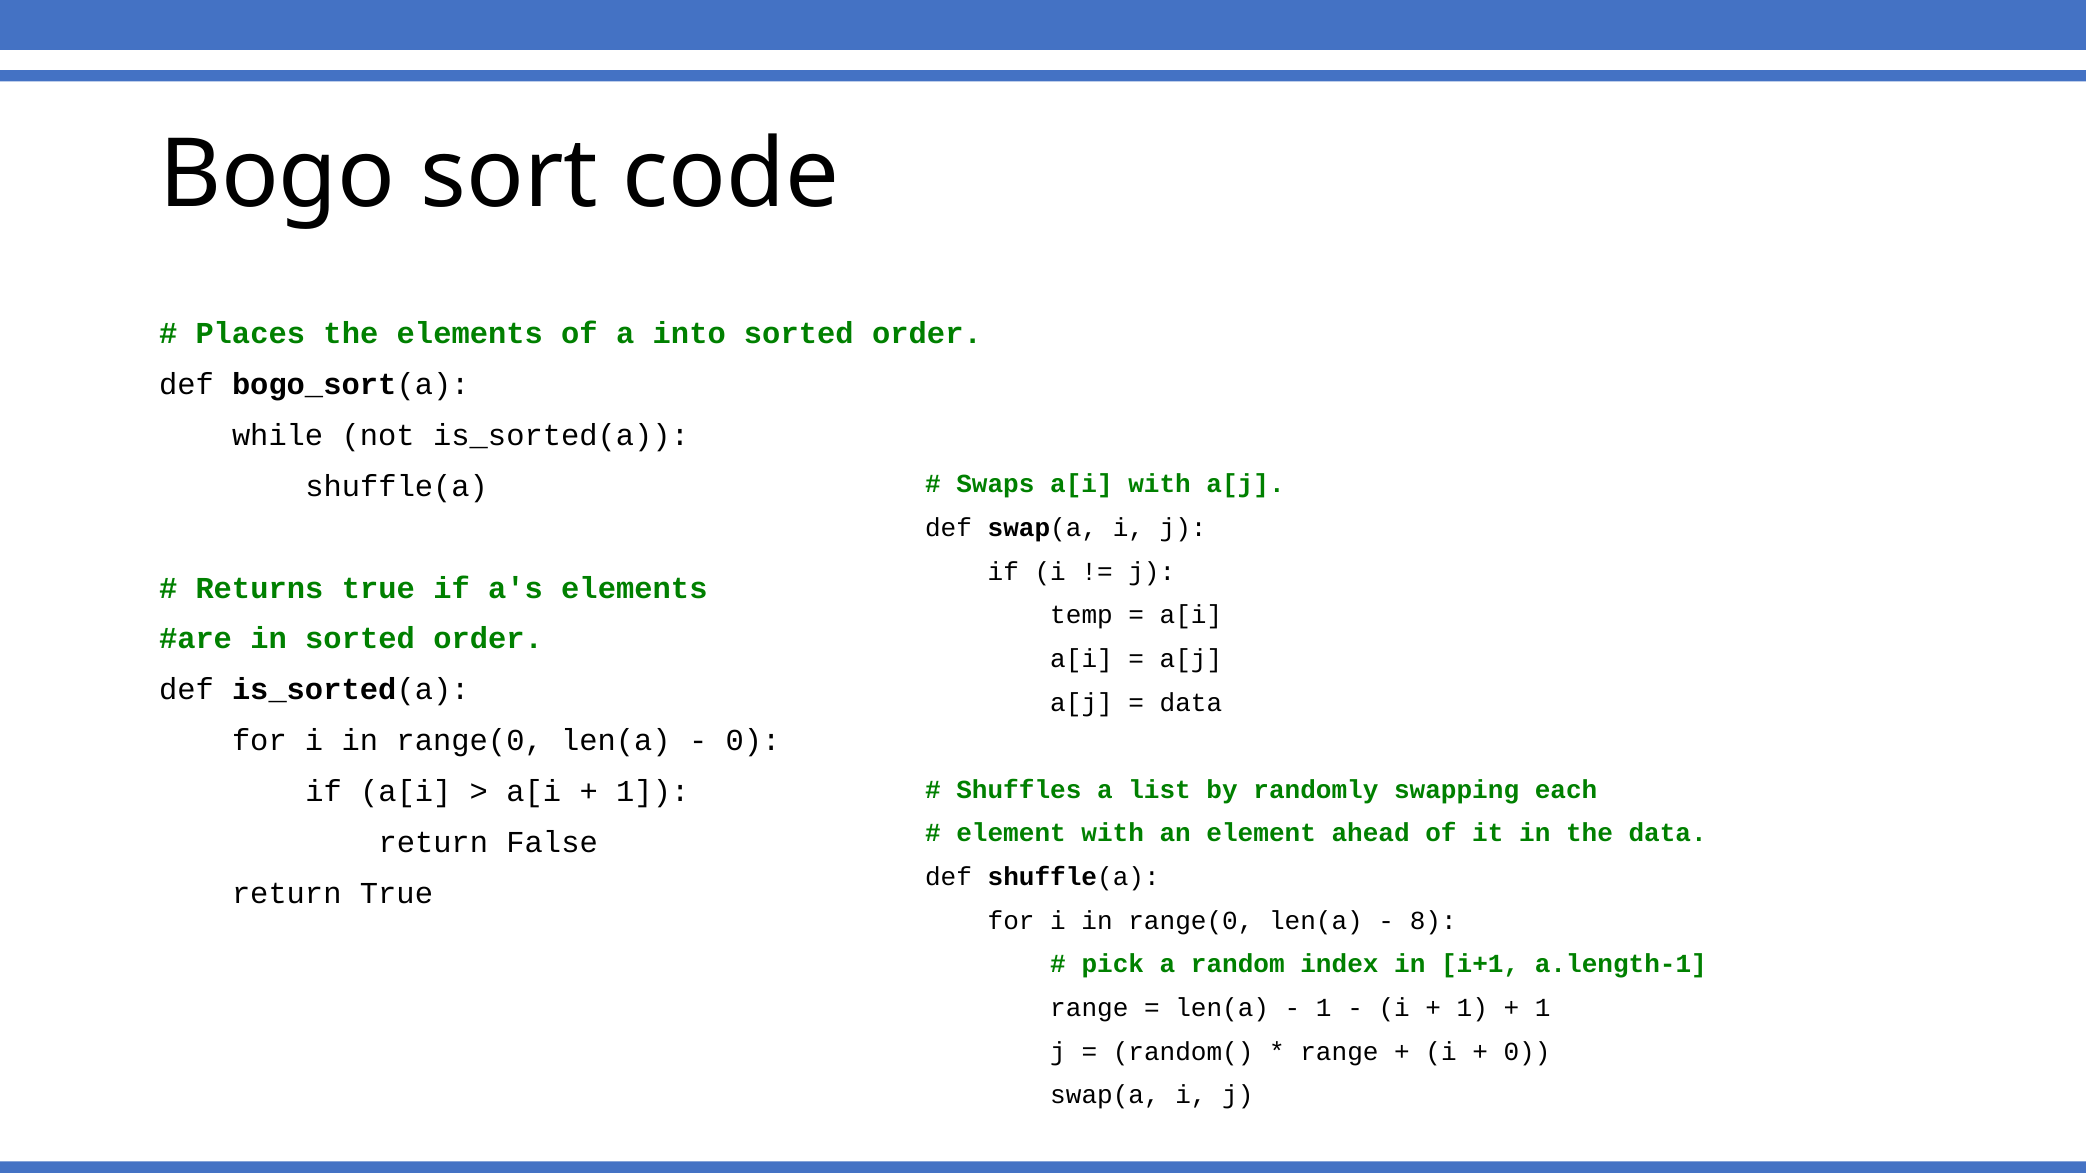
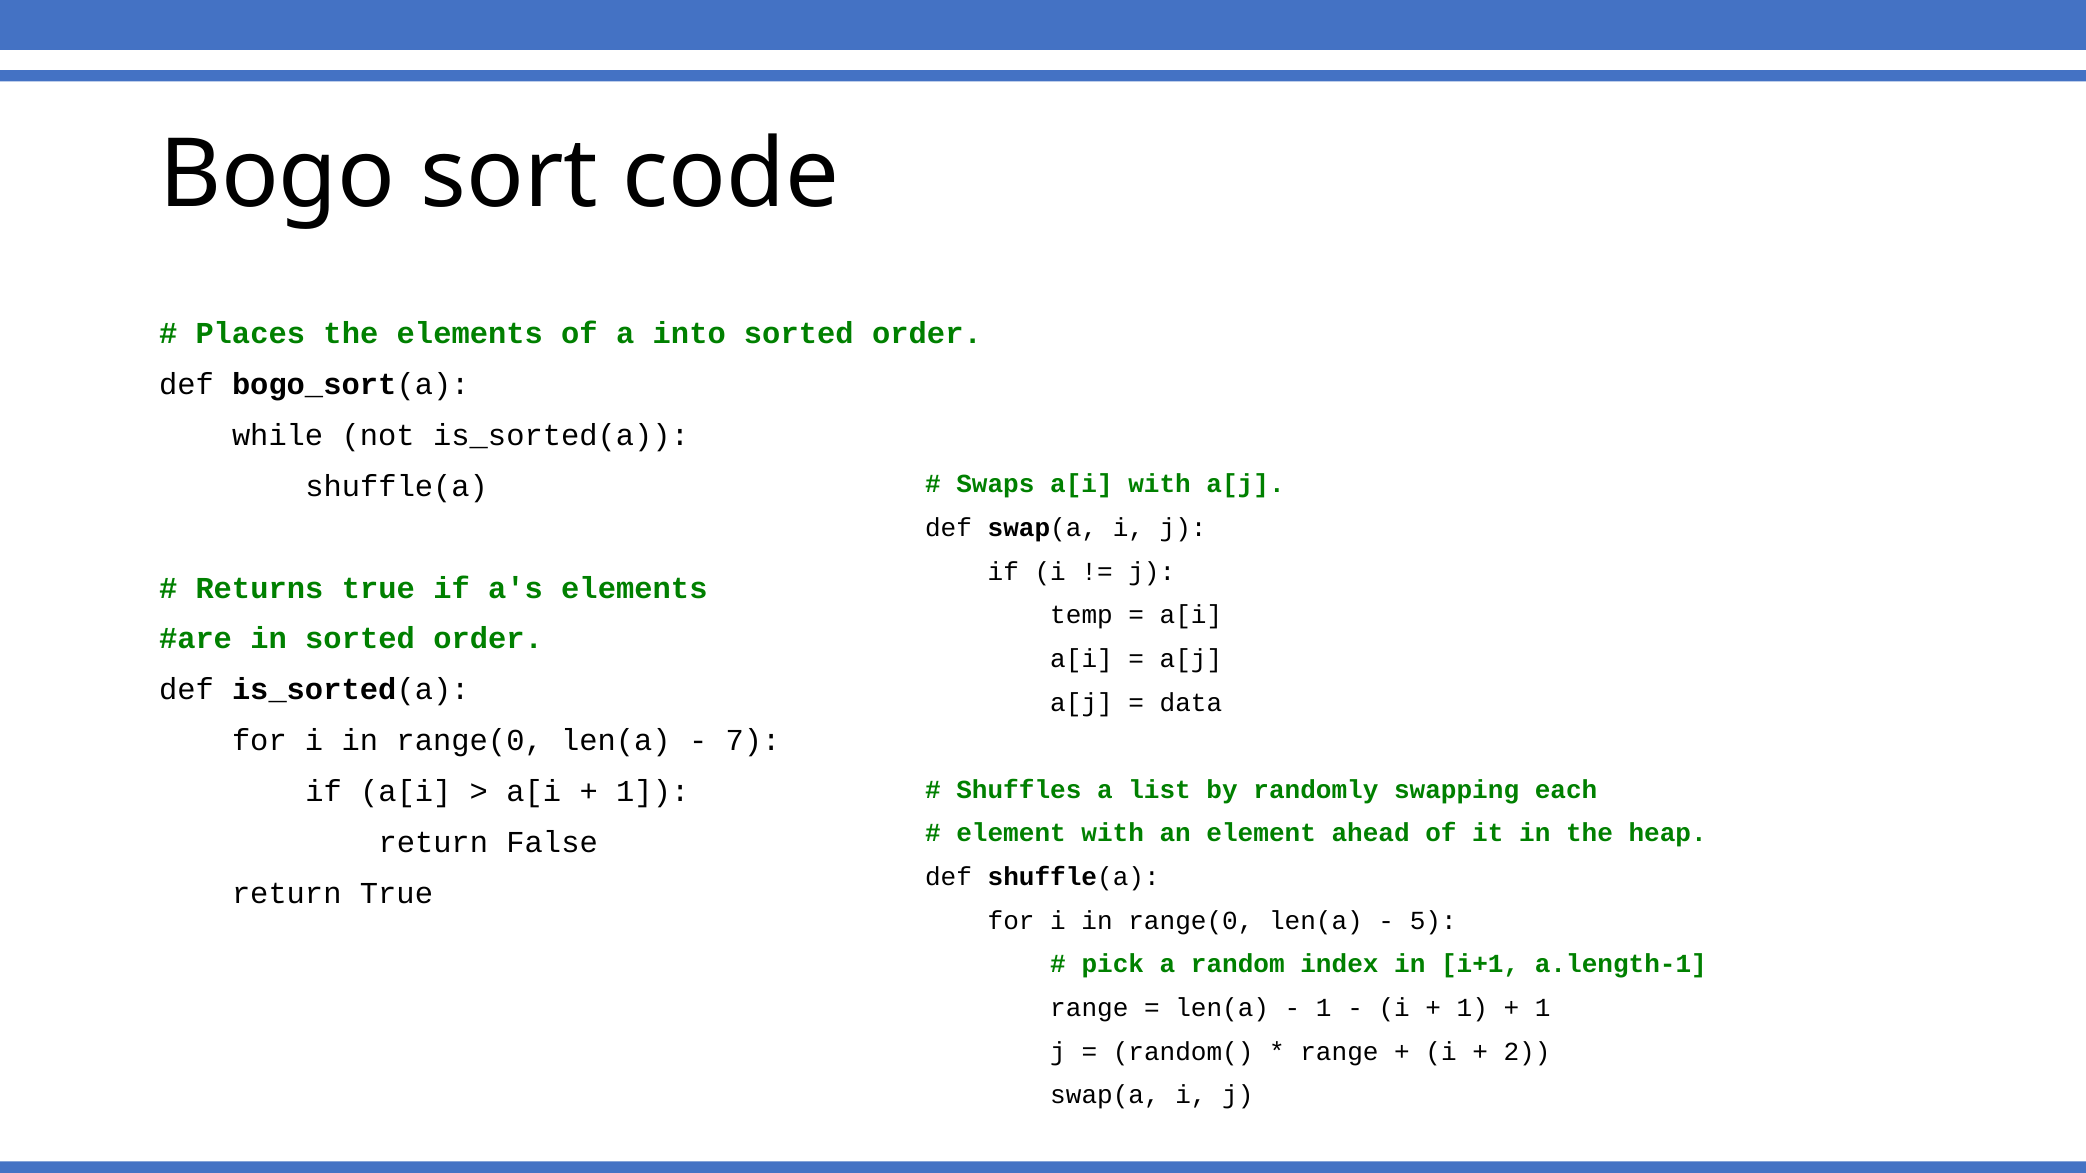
0: 0 -> 7 (753, 741)
the data: data -> heap (1668, 834)
8: 8 -> 5 (1433, 921)
0: 0 -> 2 (1527, 1052)
